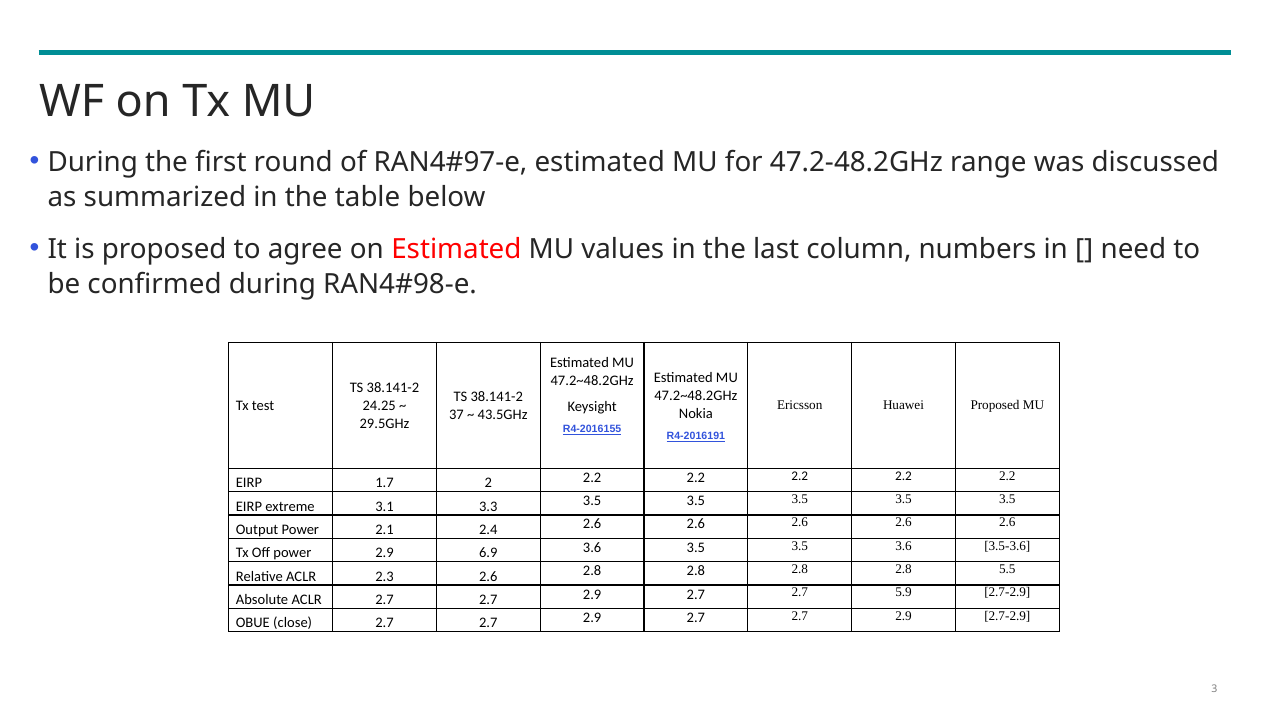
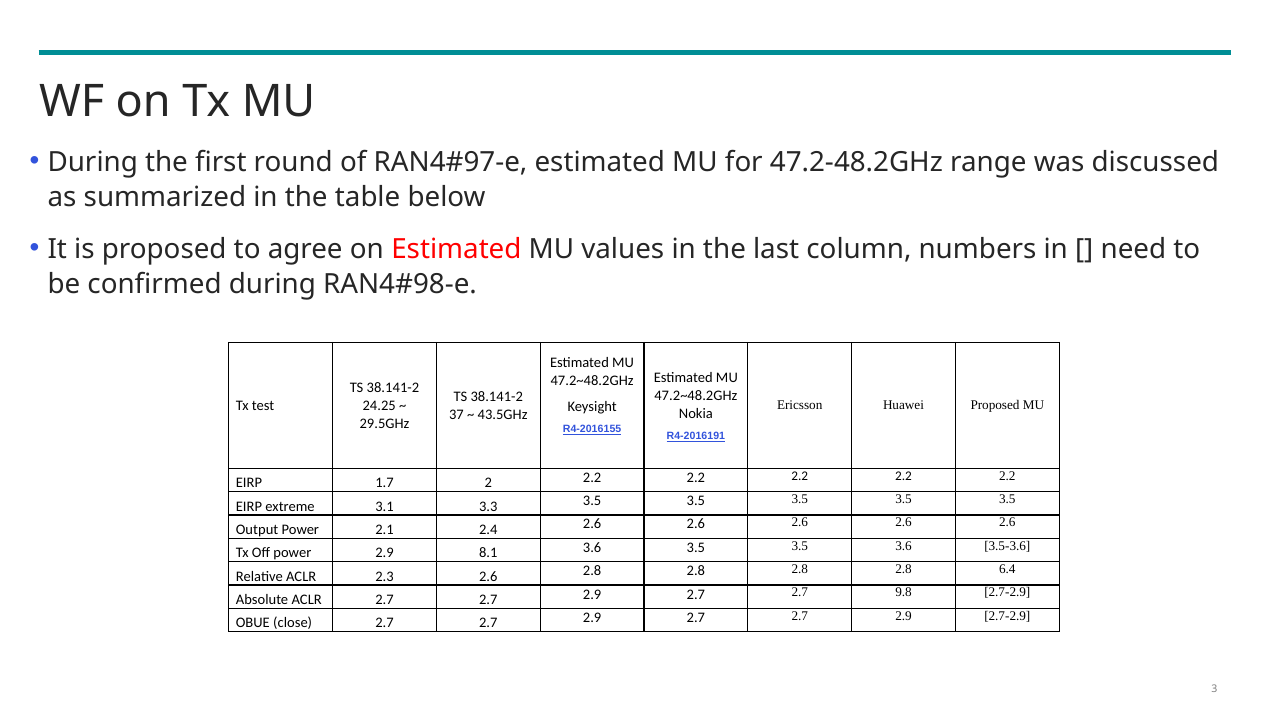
6.9: 6.9 -> 8.1 (488, 553)
5.5: 5.5 -> 6.4 (1007, 569)
5.9: 5.9 -> 9.8 (904, 593)
